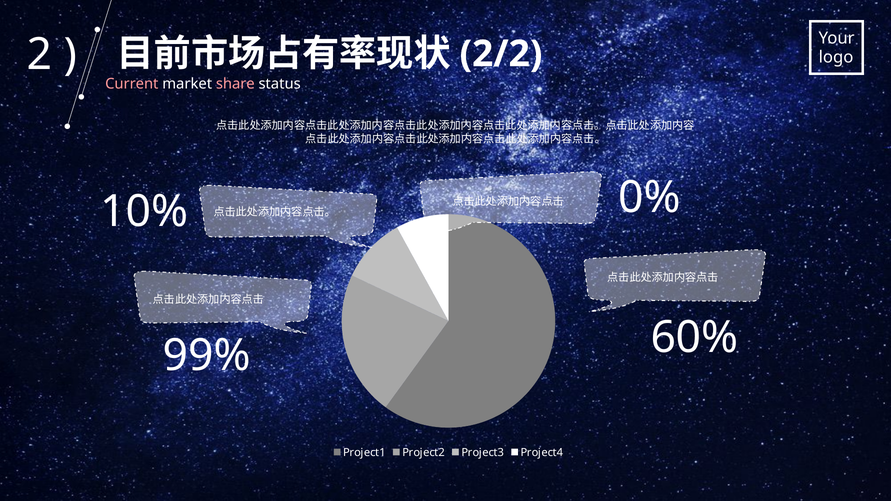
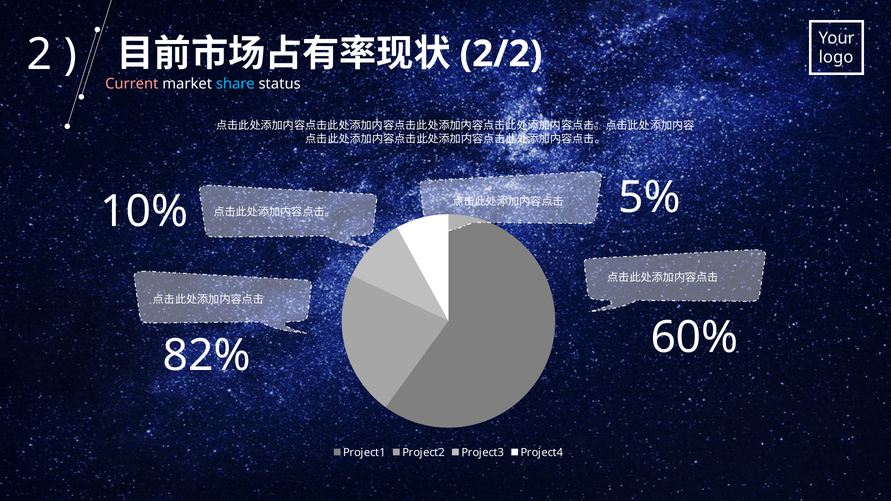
share colour: pink -> light blue (235, 84)
0%: 0% -> 5% (649, 198)
99%: 99% -> 82% (207, 356)
